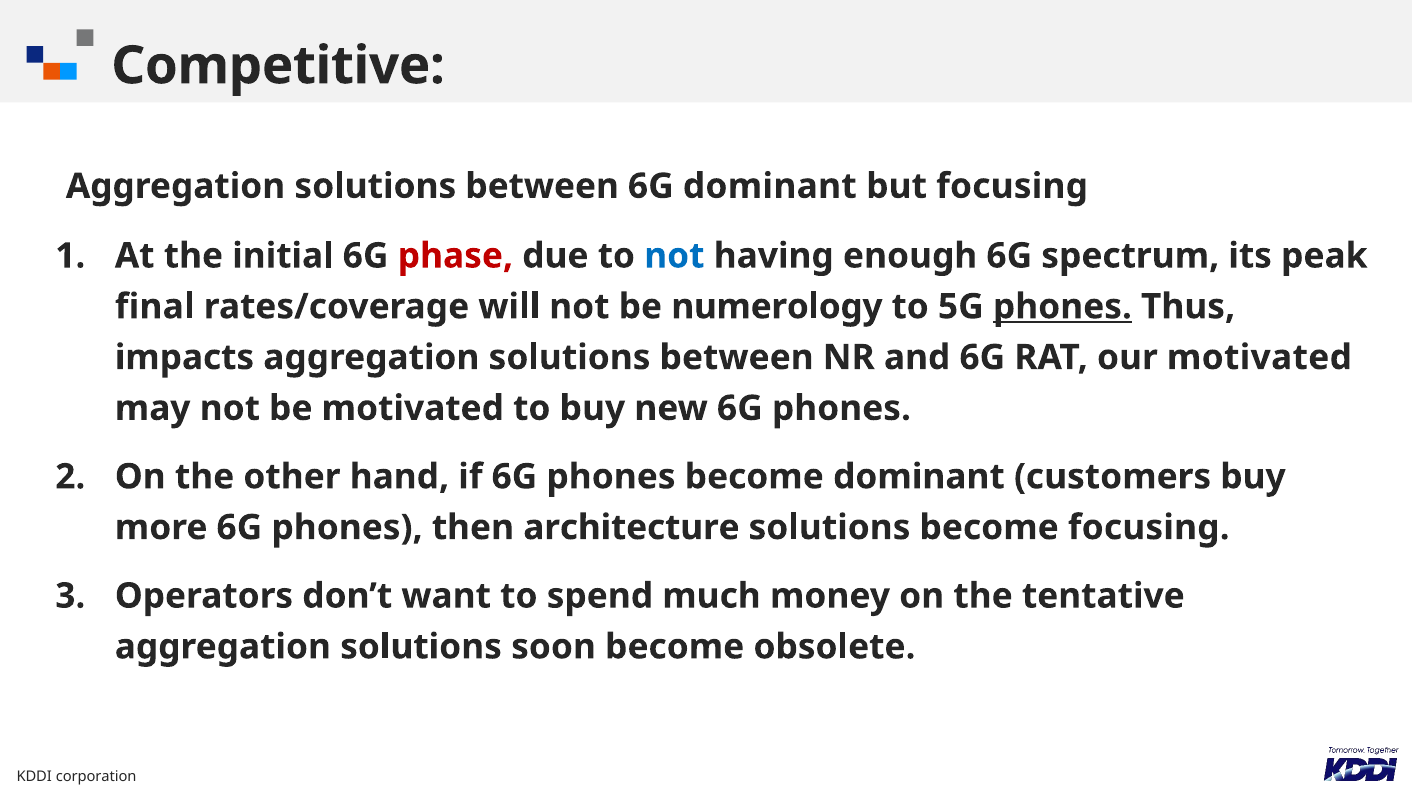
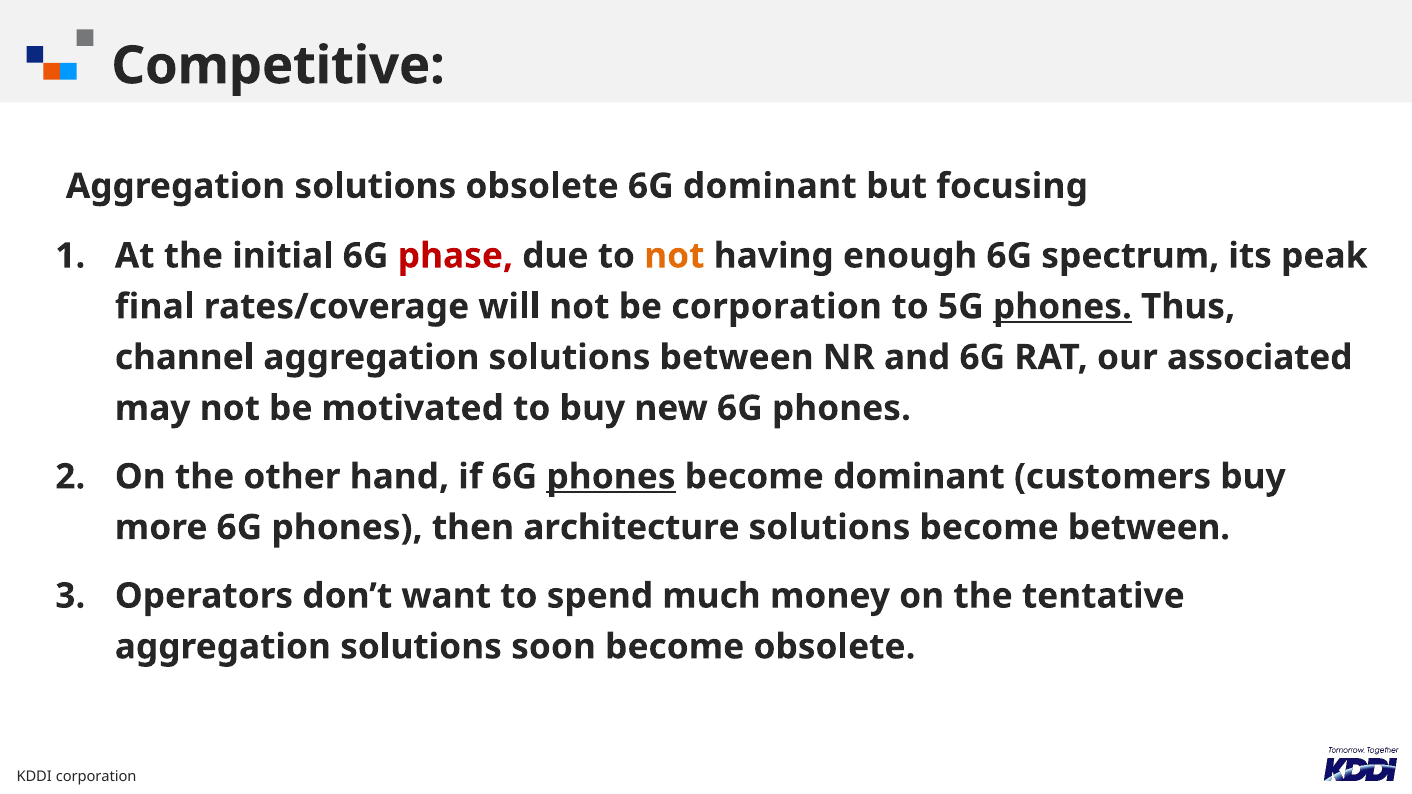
between: between -> obsolete (542, 186)
not colour: blue -> orange (674, 256)
be numerology: numerology -> corporation (777, 307)
impacts: impacts -> channel (184, 358)
our motivated: motivated -> associated (1260, 358)
phones underline: none -> present (611, 477)
become focusing: focusing -> between (1149, 528)
